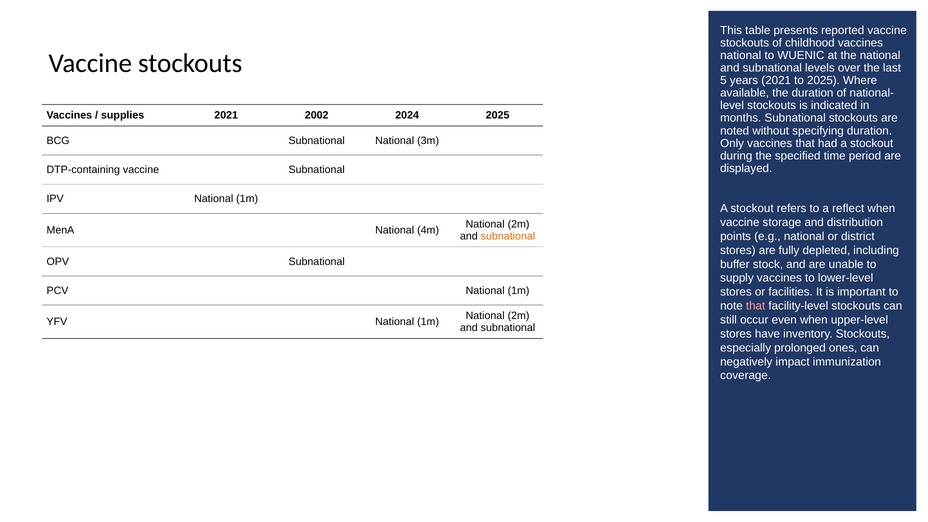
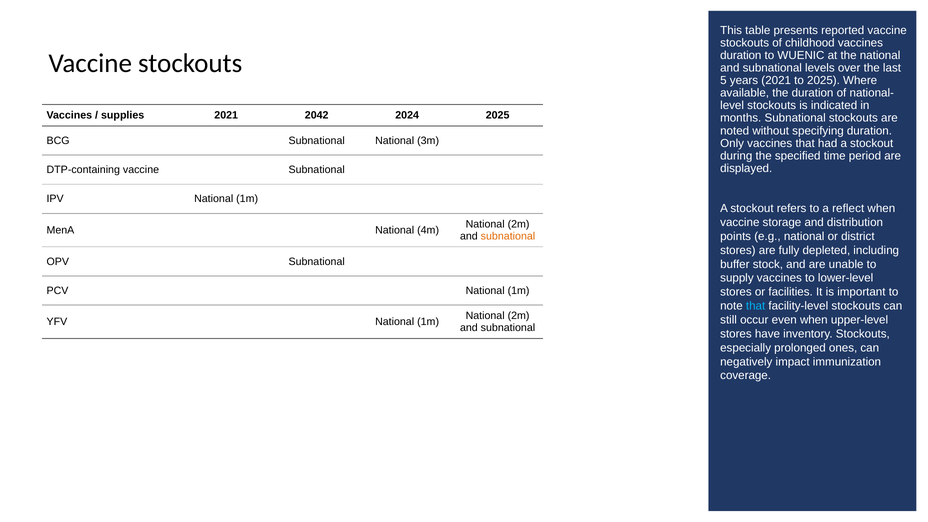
national: national -> duration (741, 56)
2002: 2002 -> 2042 (317, 115)
that colour: pink -> light blue (756, 306)
